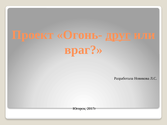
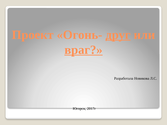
враг underline: none -> present (83, 50)
